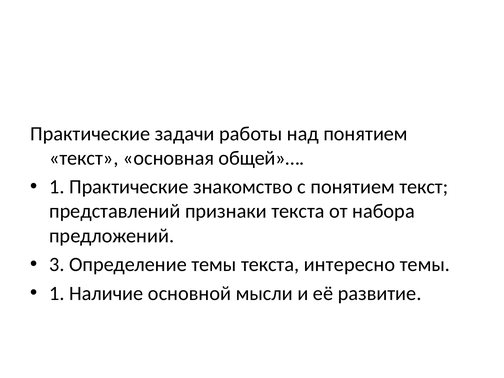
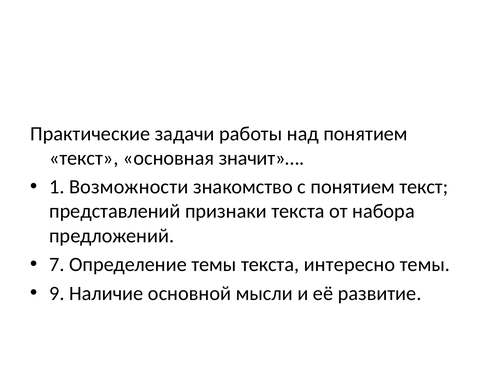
общей»…: общей»… -> значит»… (261, 158)
1 Практические: Практические -> Возможности (129, 187)
3: 3 -> 7 (57, 264)
1: 1 -> 9 (57, 293)
